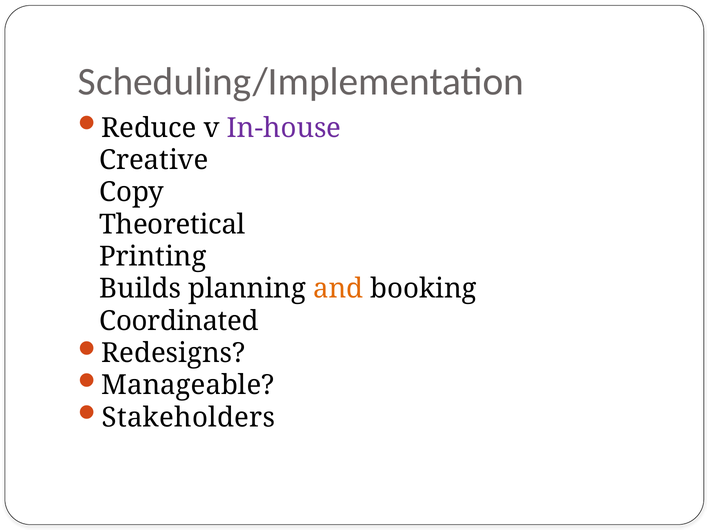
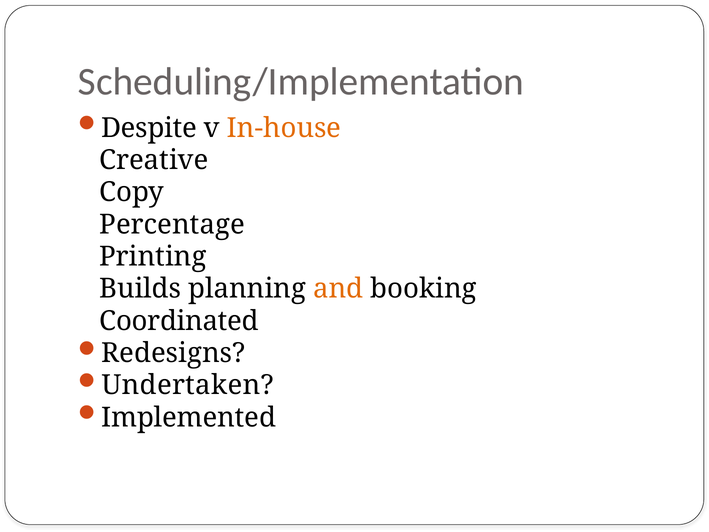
Reduce: Reduce -> Despite (149, 128)
In-house colour: purple -> orange (284, 128)
Theoretical: Theoretical -> Percentage (172, 224)
Manageable: Manageable -> Undertaken (188, 385)
Stakeholders: Stakeholders -> Implemented (189, 417)
